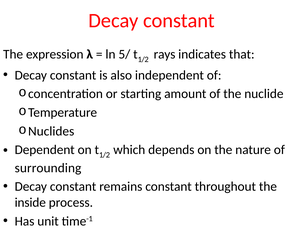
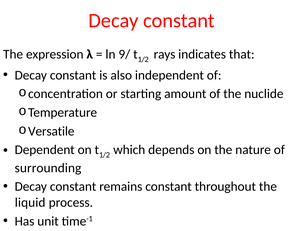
5/: 5/ -> 9/ (124, 54)
Nuclides: Nuclides -> Versatile (51, 131)
inside: inside -> liquid (30, 203)
